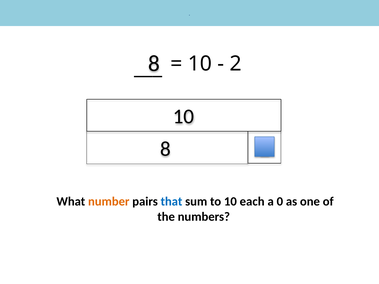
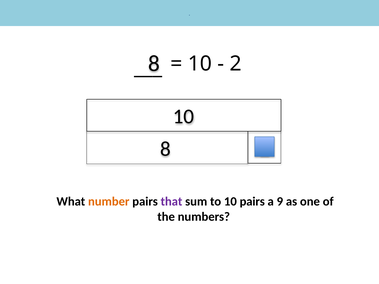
that colour: blue -> purple (171, 202)
10 each: each -> pairs (252, 202)
0: 0 -> 9 (280, 202)
